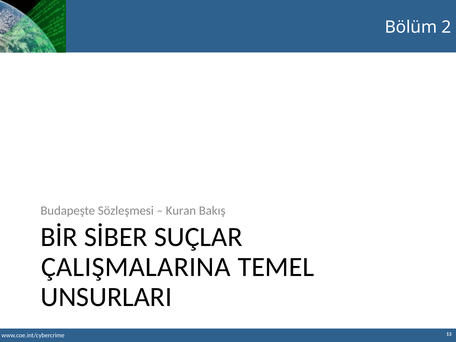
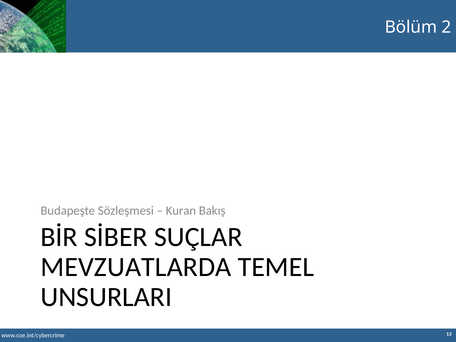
ÇALIŞMALARINA: ÇALIŞMALARINA -> MEVZUATLARDA (136, 267)
